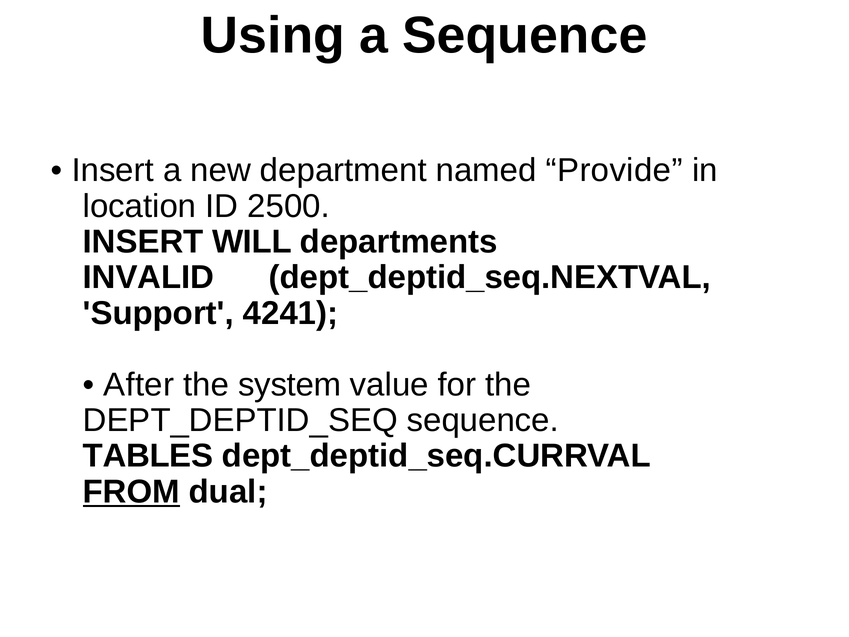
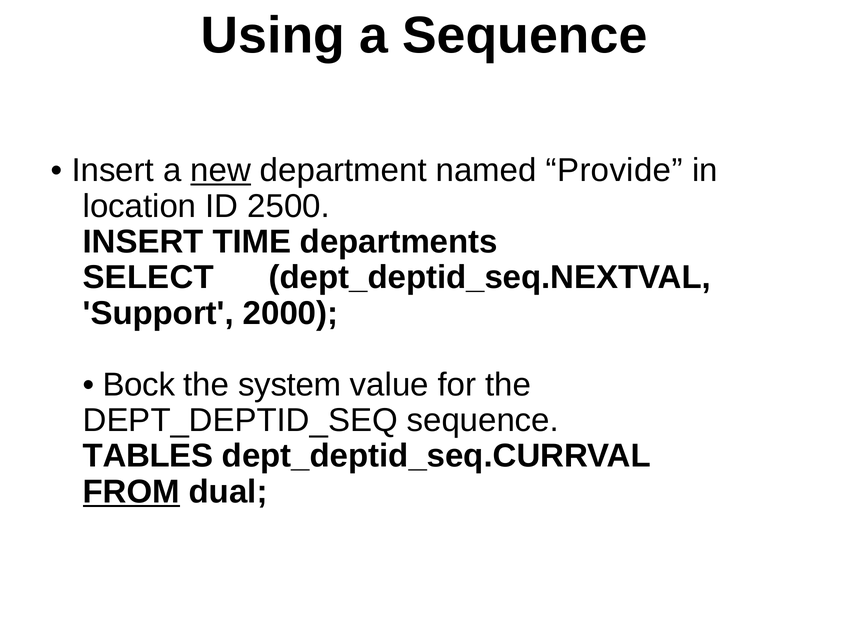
new underline: none -> present (221, 170)
WILL: WILL -> TIME (252, 242)
INVALID: INVALID -> SELECT (148, 277)
4241: 4241 -> 2000 (291, 313)
After: After -> Bock (139, 384)
